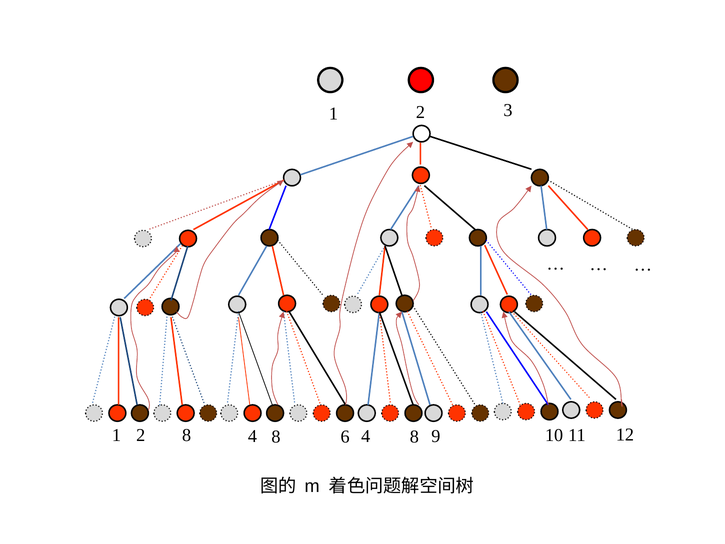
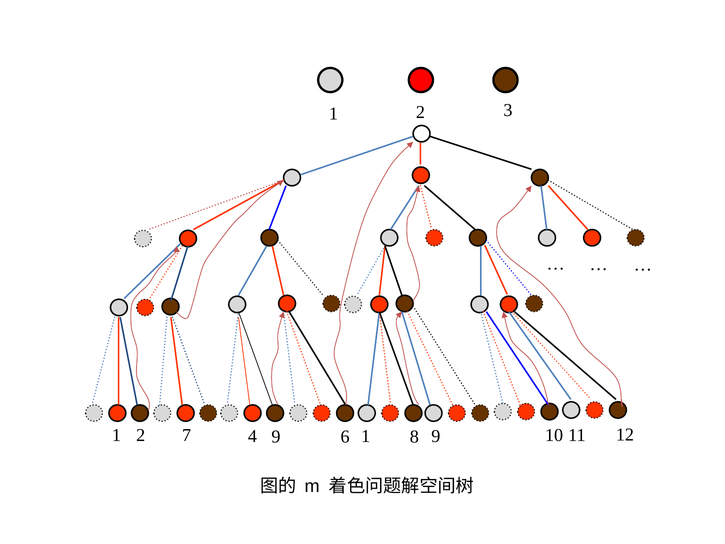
2 8: 8 -> 7 (187, 435)
8: 8 -> 9 (276, 437)
6 4: 4 -> 1 (366, 436)
